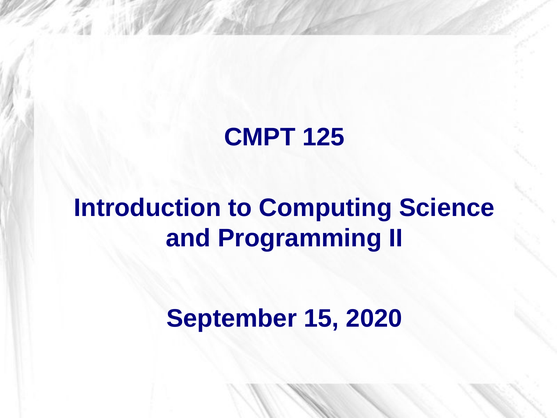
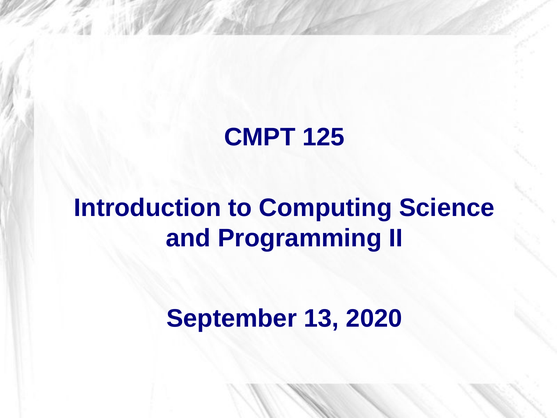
15: 15 -> 13 (321, 318)
